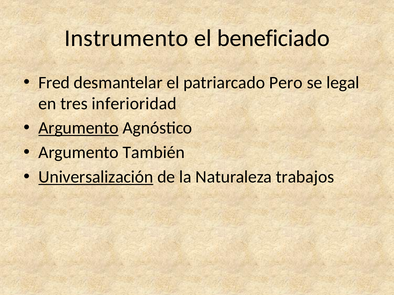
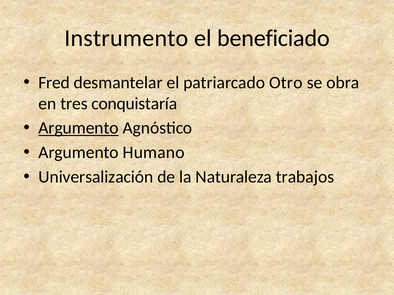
Pero: Pero -> Otro (286, 83)
legal: legal -> obra (343, 83)
inferioridad: inferioridad -> conquistaría (134, 104)
También: También -> Humano (154, 153)
Universalización underline: present -> none (96, 177)
